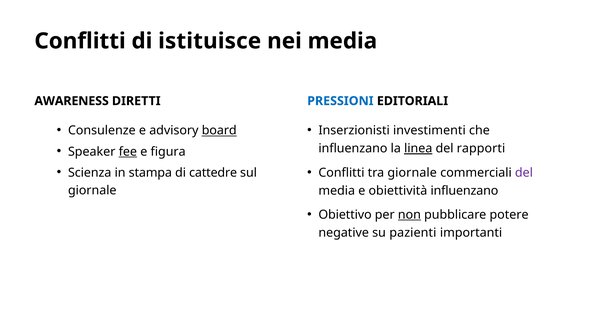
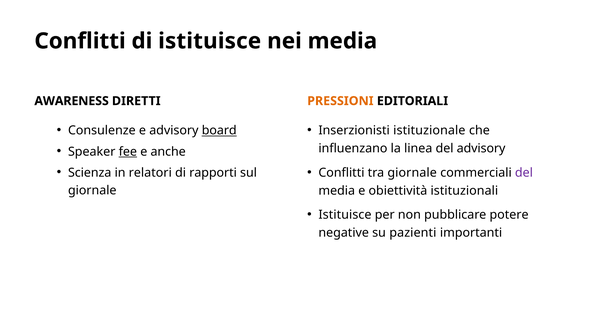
PRESSIONI colour: blue -> orange (340, 101)
investimenti: investimenti -> istituzionale (429, 131)
linea underline: present -> none (418, 149)
del rapporti: rapporti -> advisory (481, 149)
figura: figura -> anche (168, 152)
stampa: stampa -> relatori (150, 173)
cattedre: cattedre -> rapporti (213, 173)
obiettività influenzano: influenzano -> istituzionali (464, 191)
Obiettivo: Obiettivo -> Istituisce (345, 215)
non underline: present -> none (409, 215)
